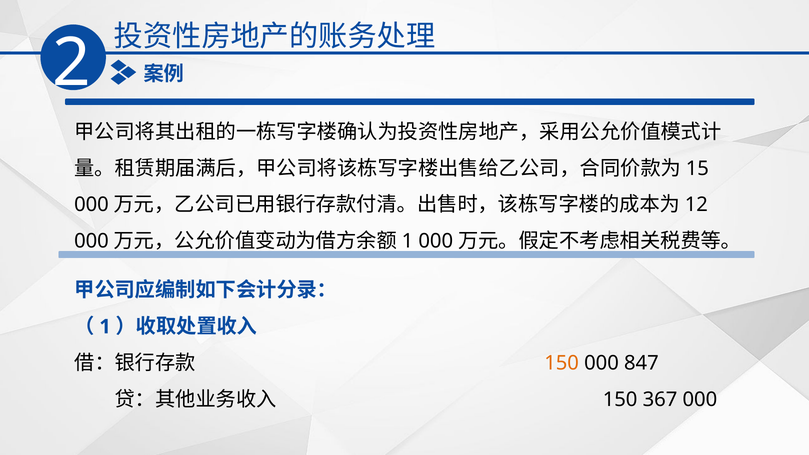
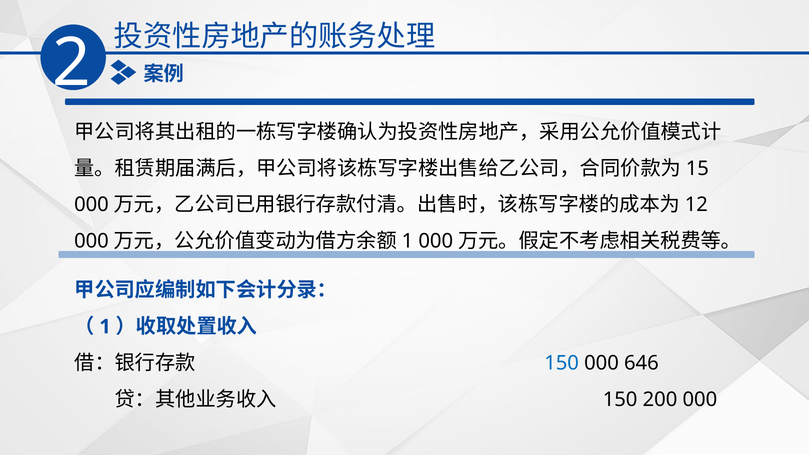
150 colour: orange -> blue (562, 363)
847: 847 -> 646 (641, 363)
367: 367 -> 200 (660, 400)
